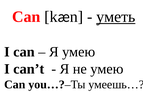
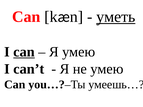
can underline: none -> present (24, 52)
